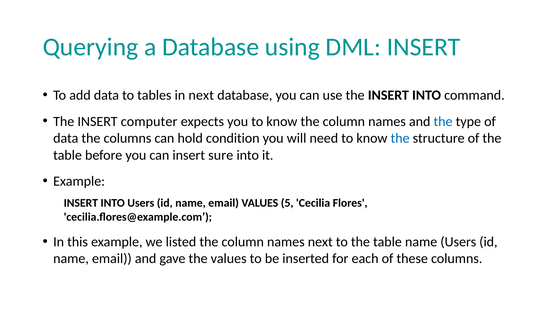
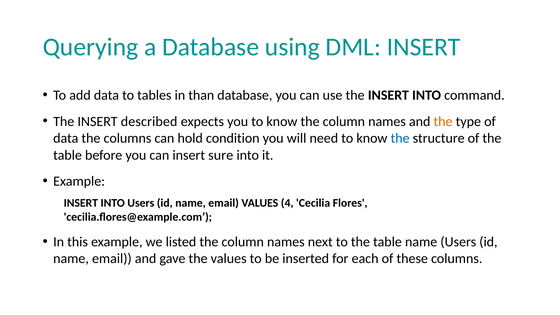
in next: next -> than (201, 95)
computer: computer -> described (149, 121)
the colour: blue -> orange (443, 121)
5: 5 -> 4 (287, 203)
